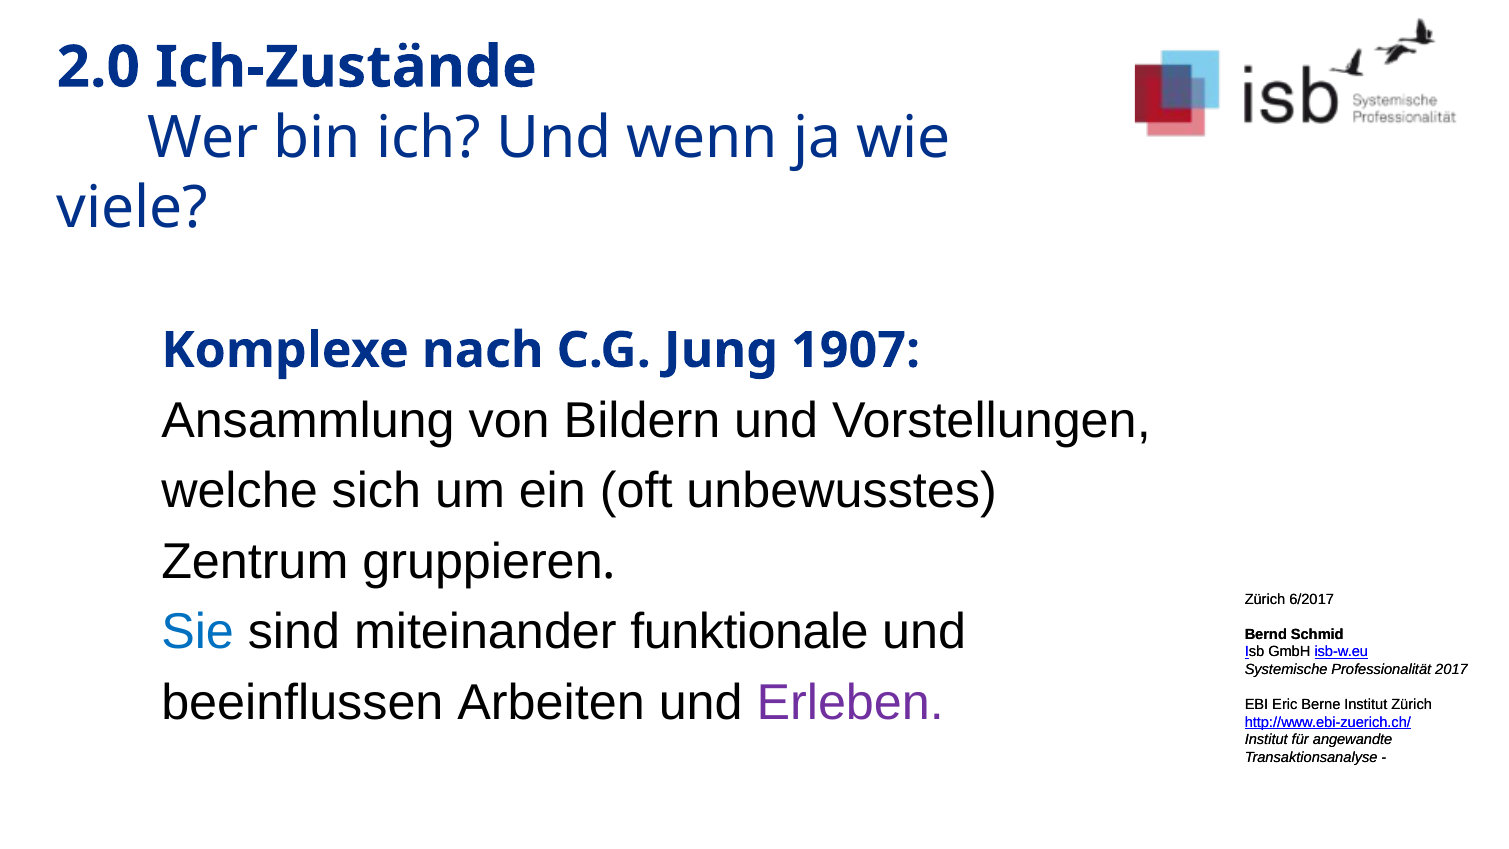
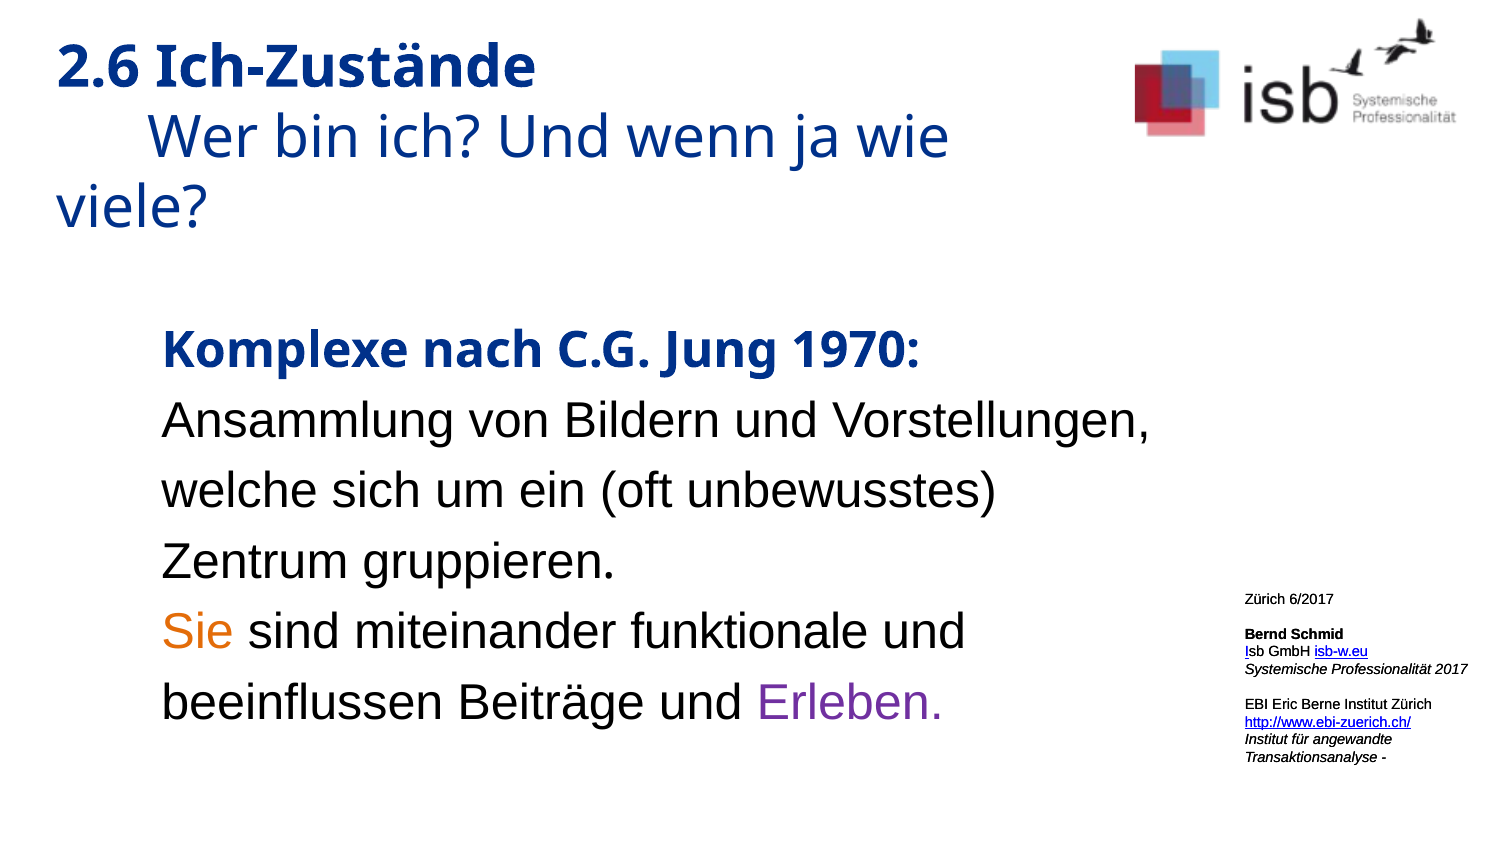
2.0: 2.0 -> 2.6 (98, 67)
1907: 1907 -> 1970 (856, 350)
Sie colour: blue -> orange (198, 632)
Arbeiten: Arbeiten -> Beiträge (551, 702)
